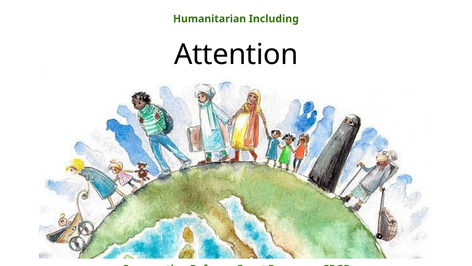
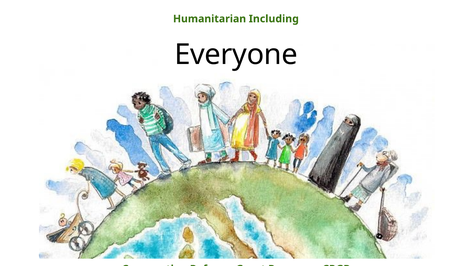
Attention: Attention -> Everyone (236, 55)
